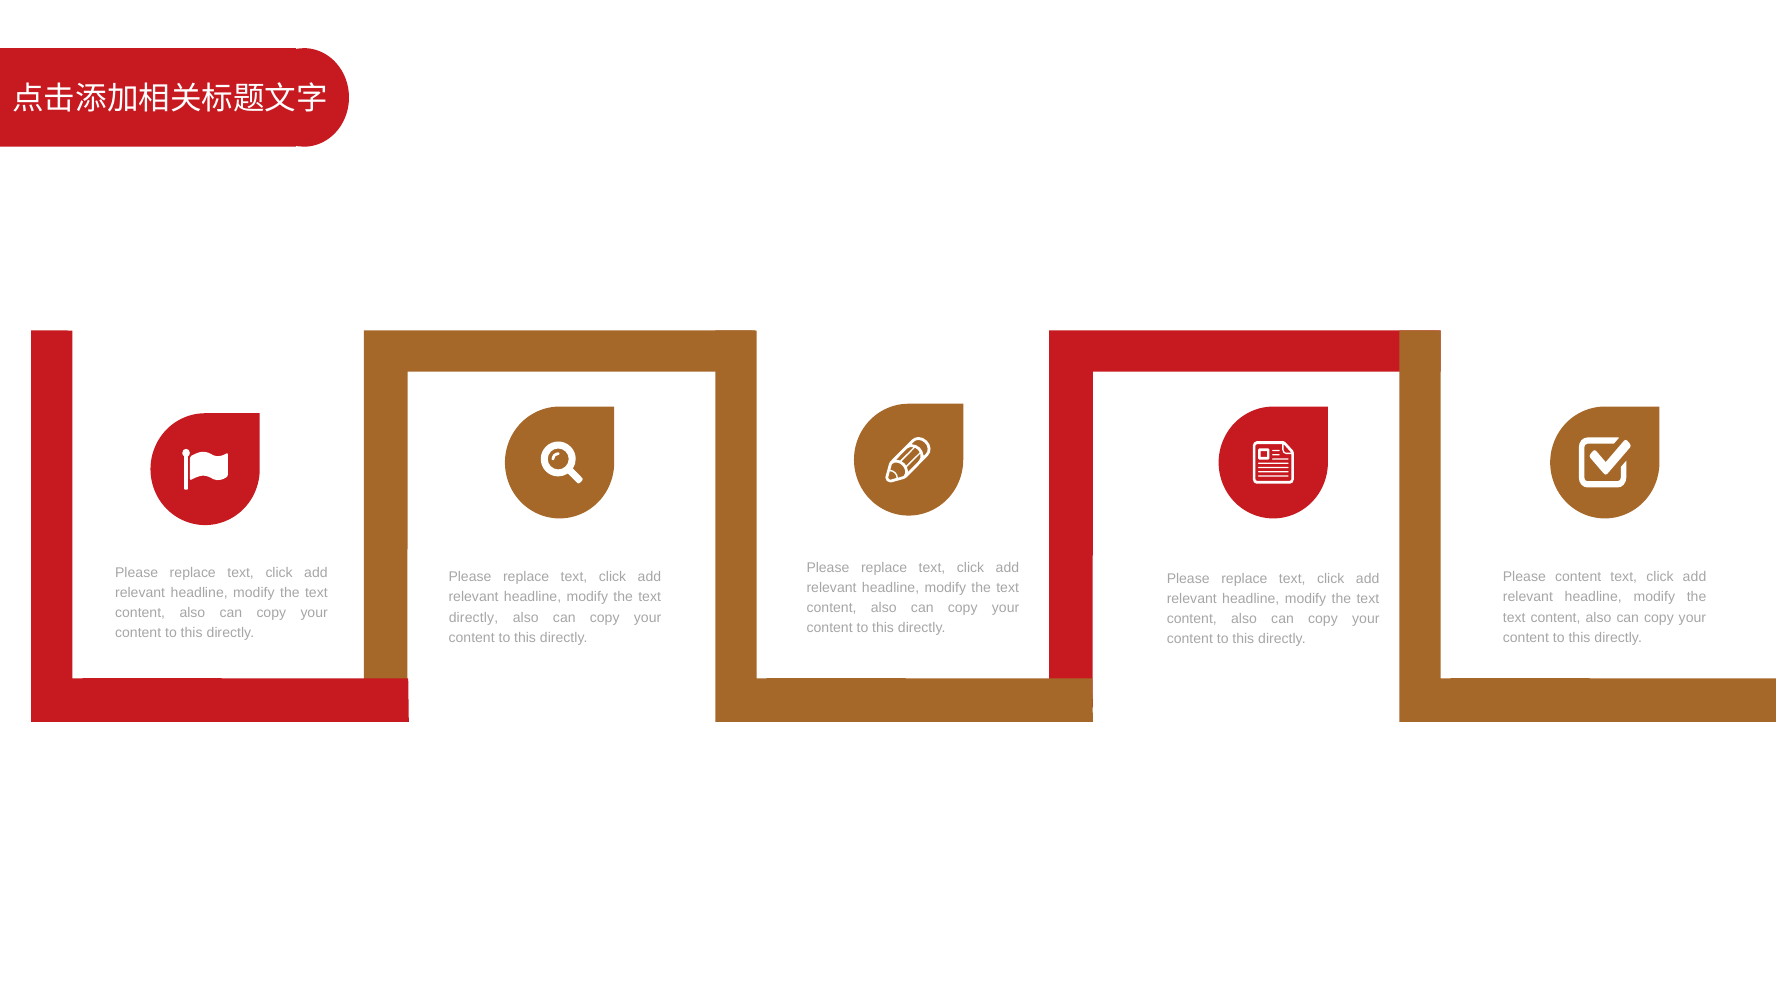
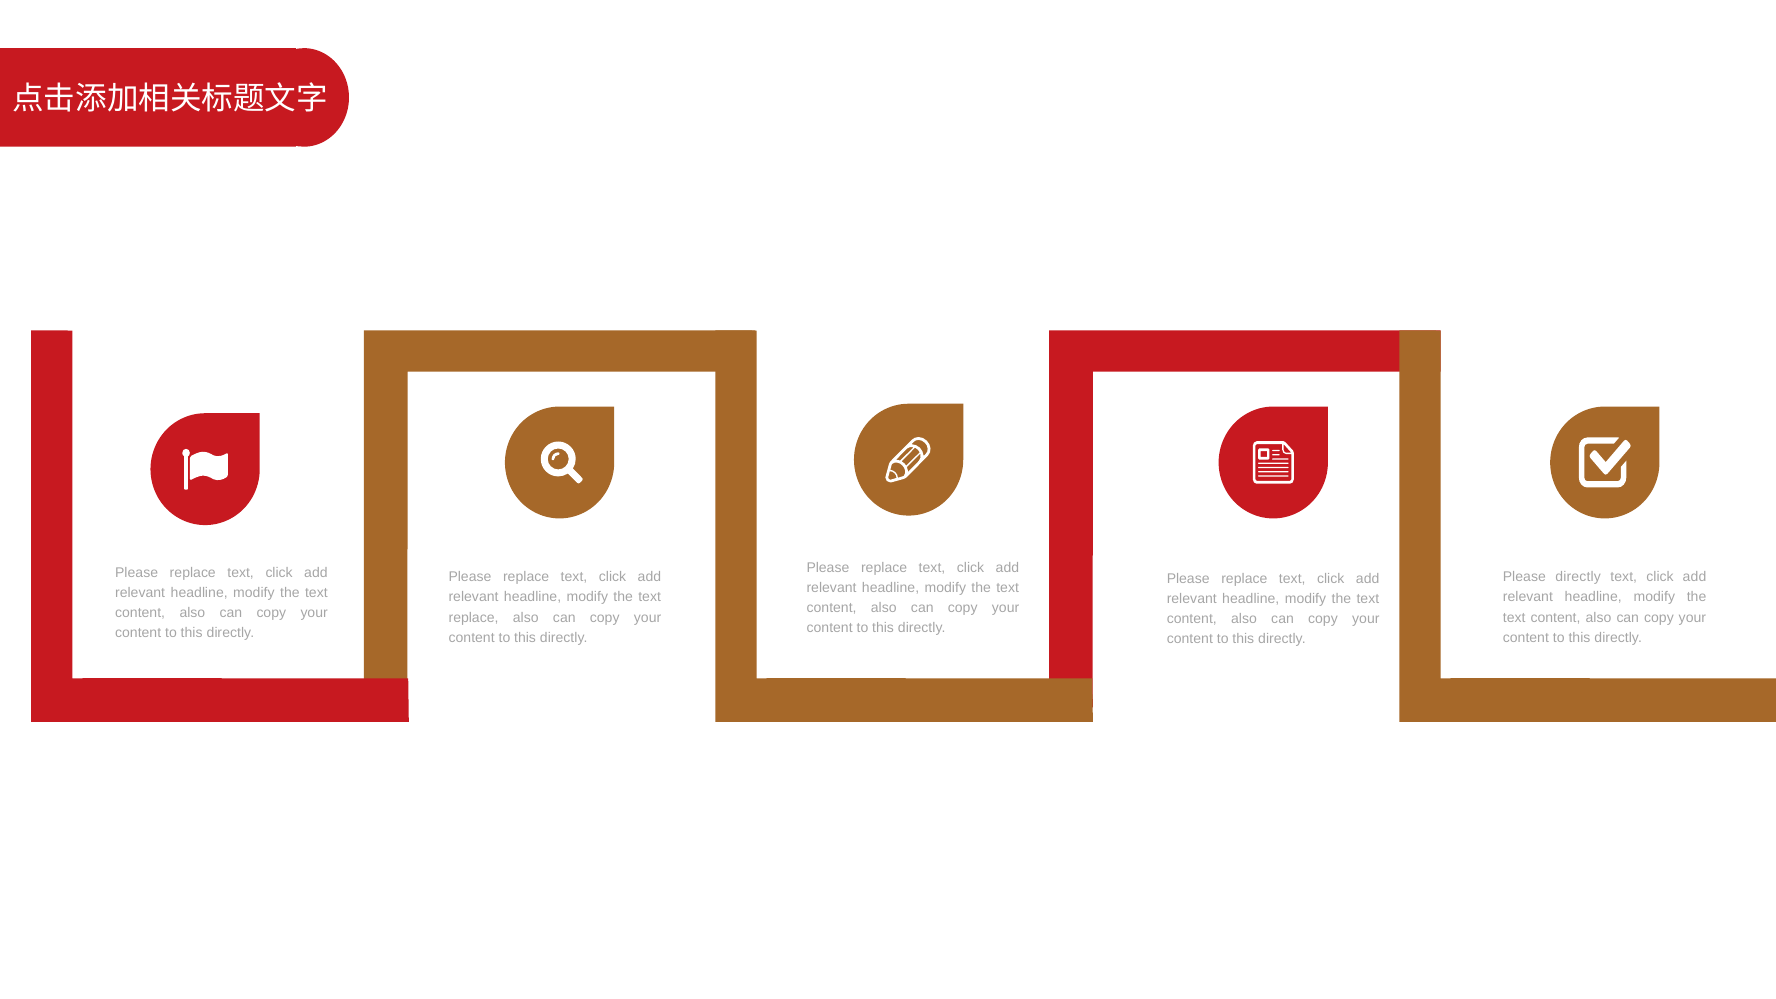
Please content: content -> directly (1578, 577)
directly: directly -> replace (474, 617)
